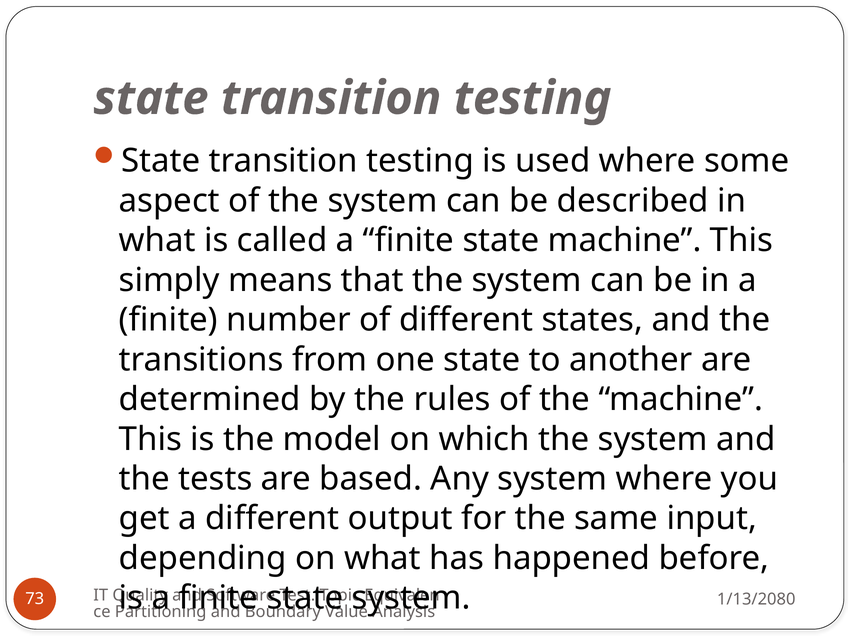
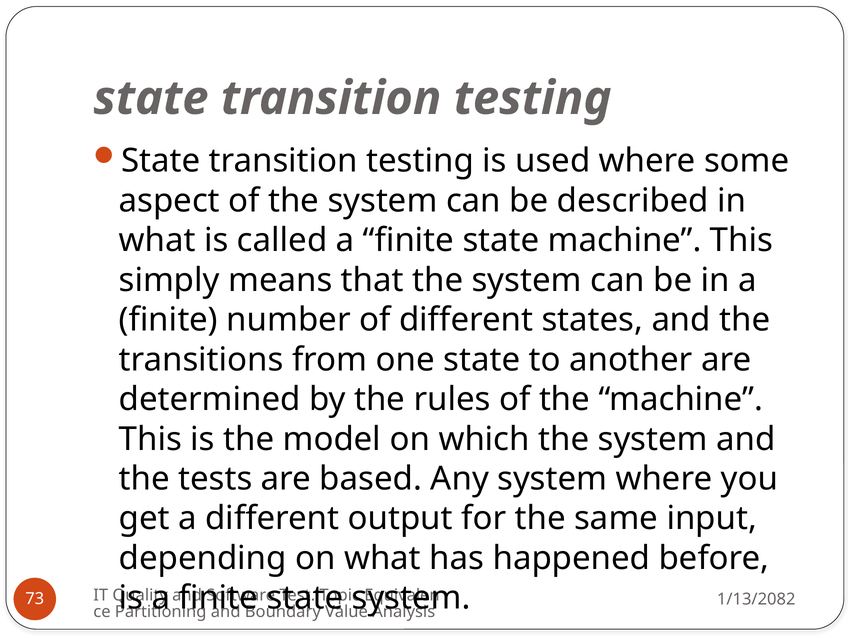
1/13/2080: 1/13/2080 -> 1/13/2082 (756, 599)
